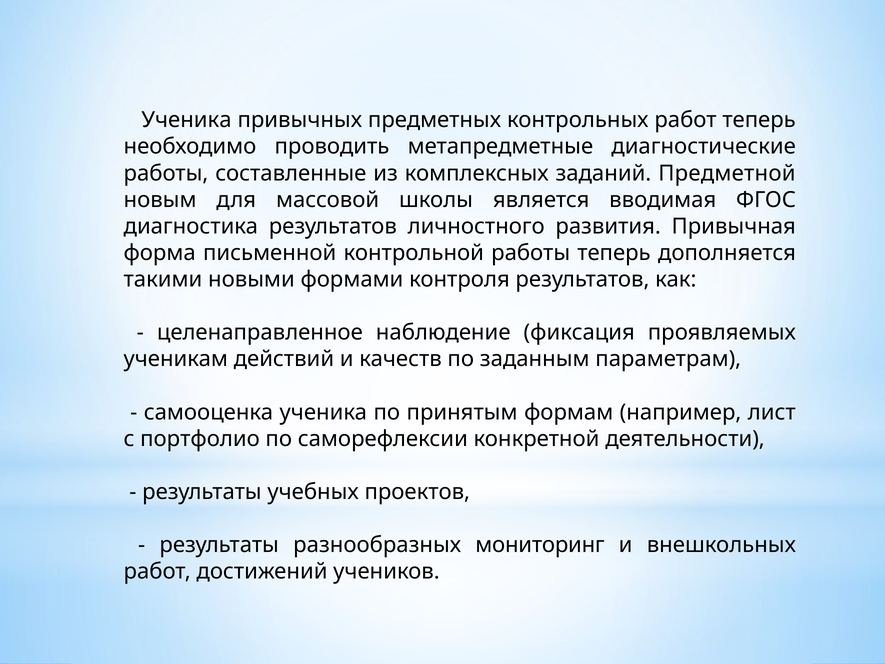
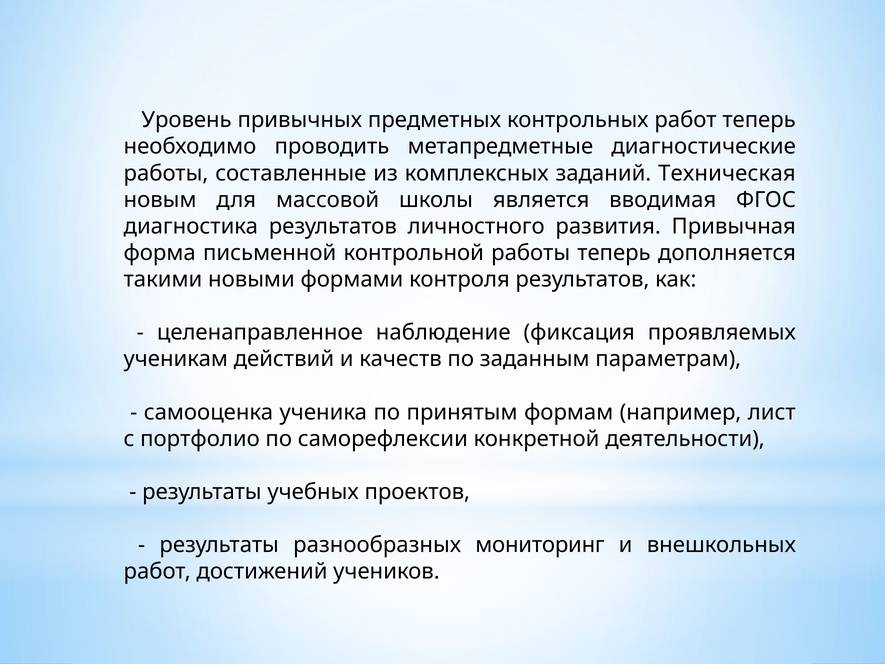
Ученика: Ученика -> Уровень (187, 120)
Предметной: Предметной -> Техническая (727, 173)
